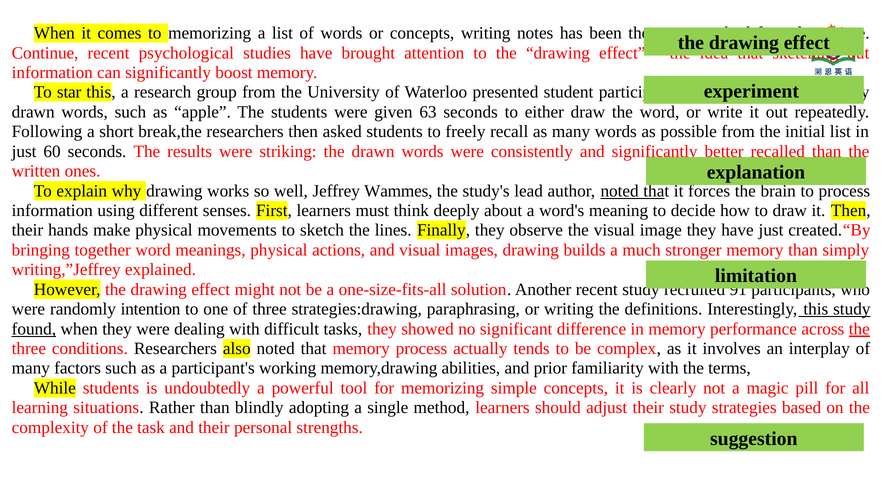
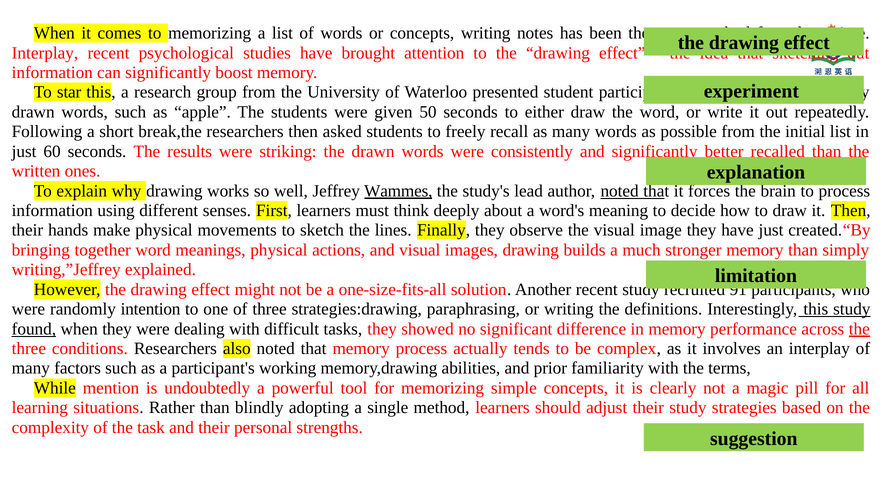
Continue: Continue -> Interplay (45, 53)
63: 63 -> 50 (428, 112)
Wammes underline: none -> present (398, 191)
While students: students -> mention (111, 387)
